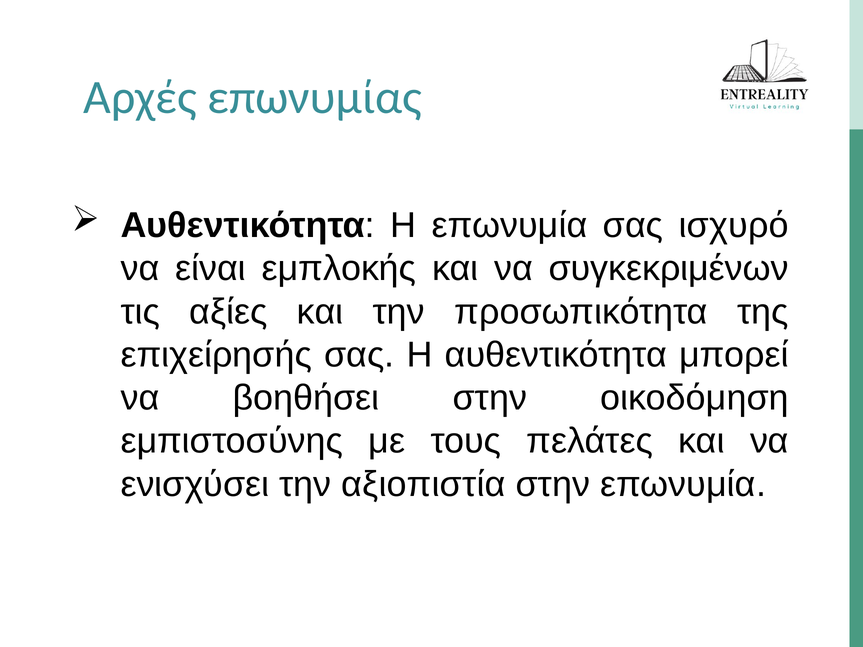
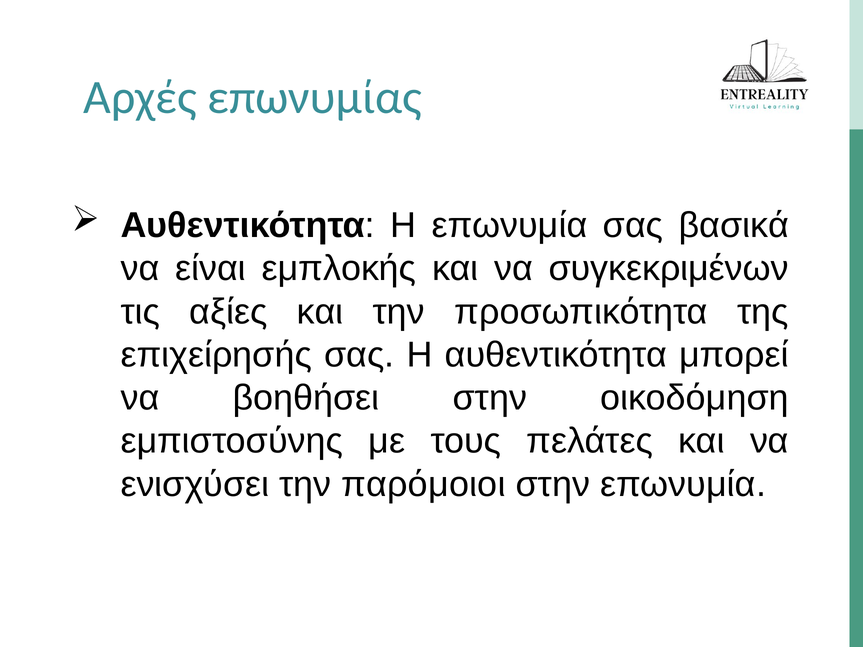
ισχυρό: ισχυρό -> βασικά (734, 226)
αξιοπιστία: αξιοπιστία -> παρόμοιοι (424, 484)
